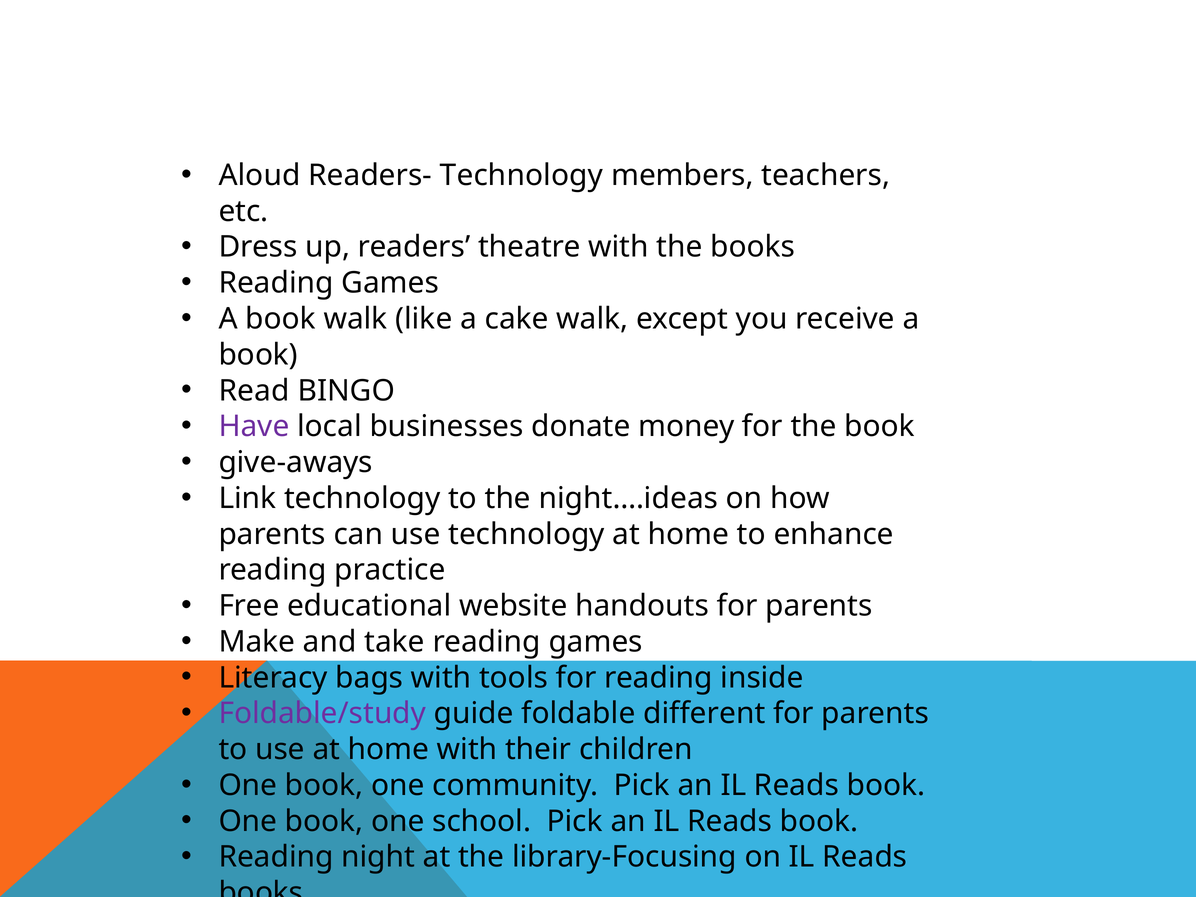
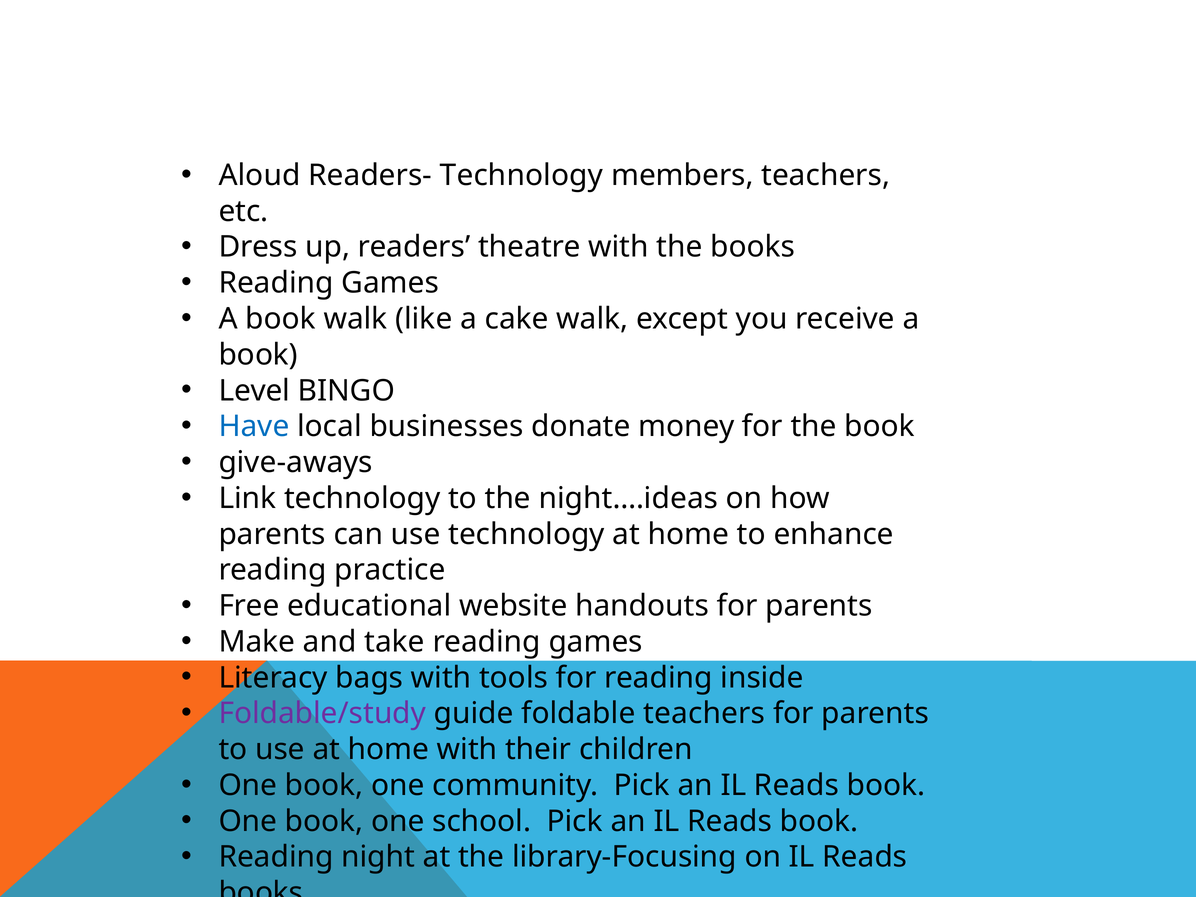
Read: Read -> Level (254, 391)
Have colour: purple -> blue (254, 427)
foldable different: different -> teachers (704, 714)
